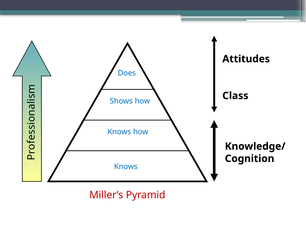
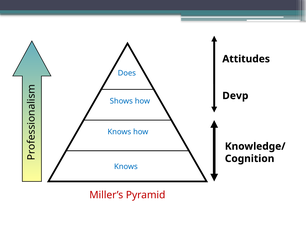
Class: Class -> Devp (235, 96)
